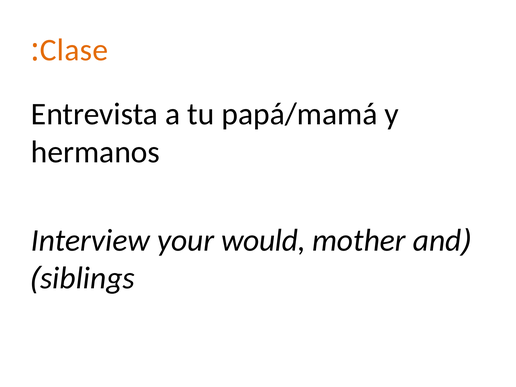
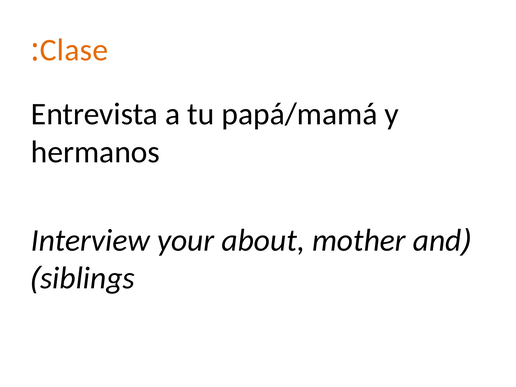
would: would -> about (263, 240)
